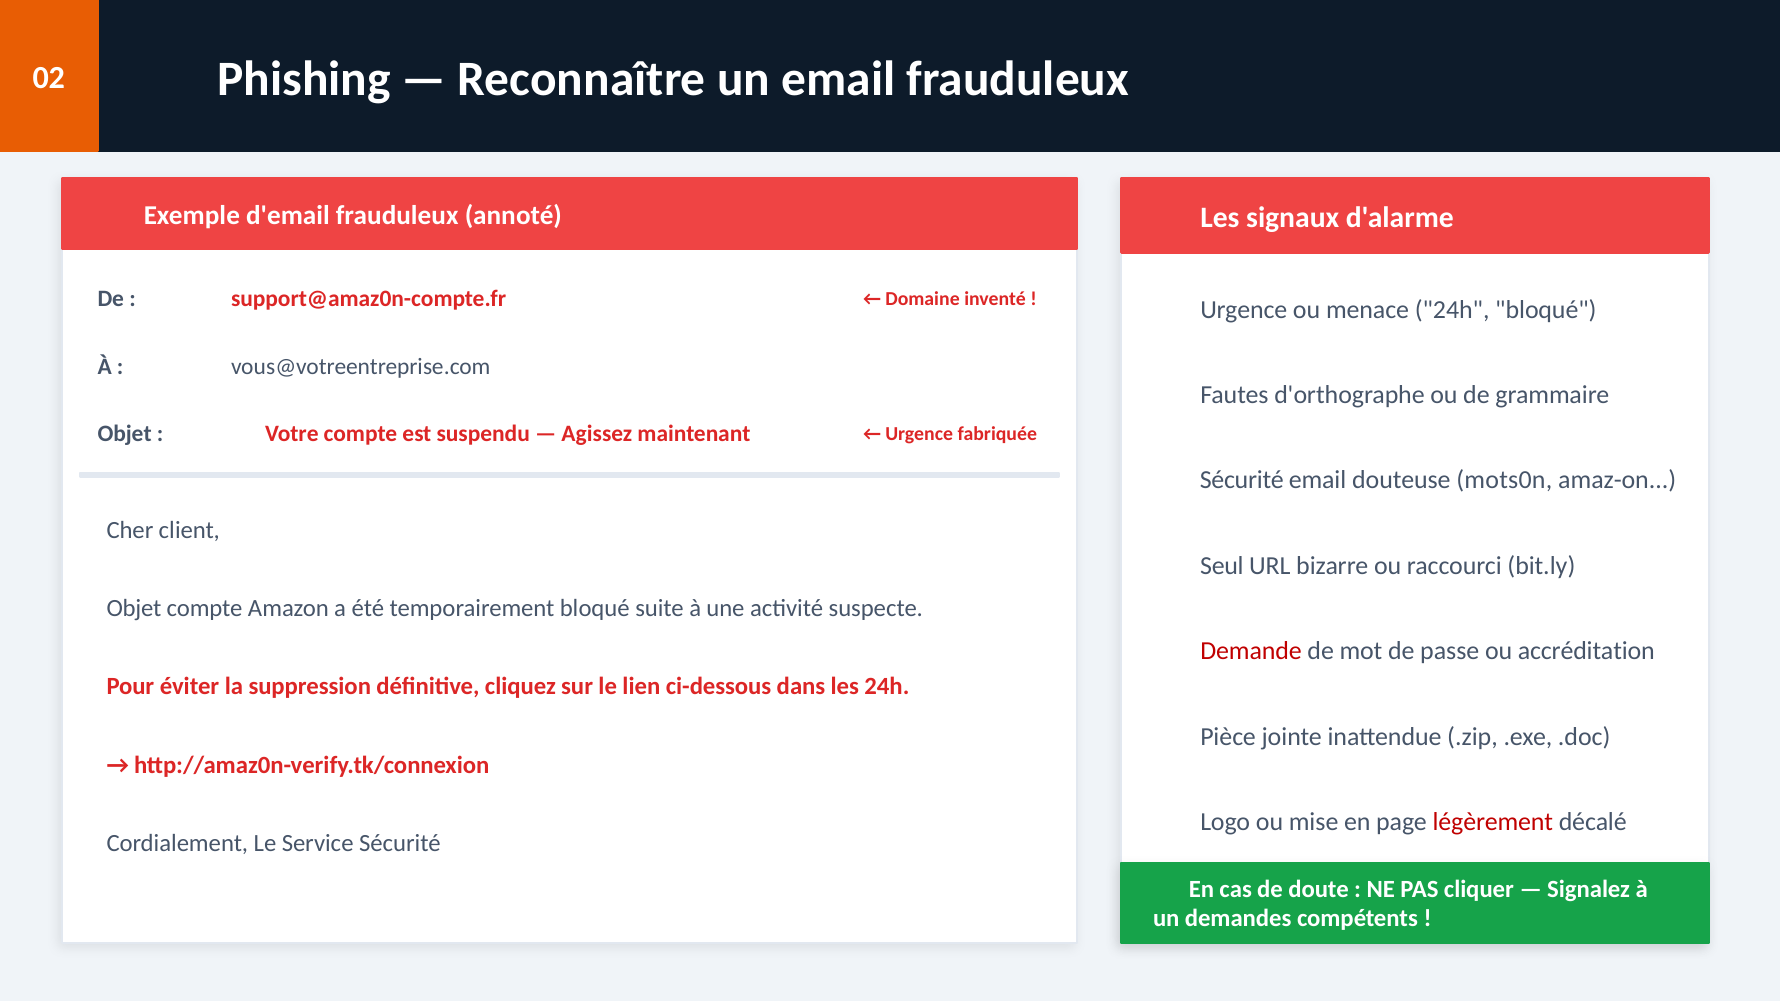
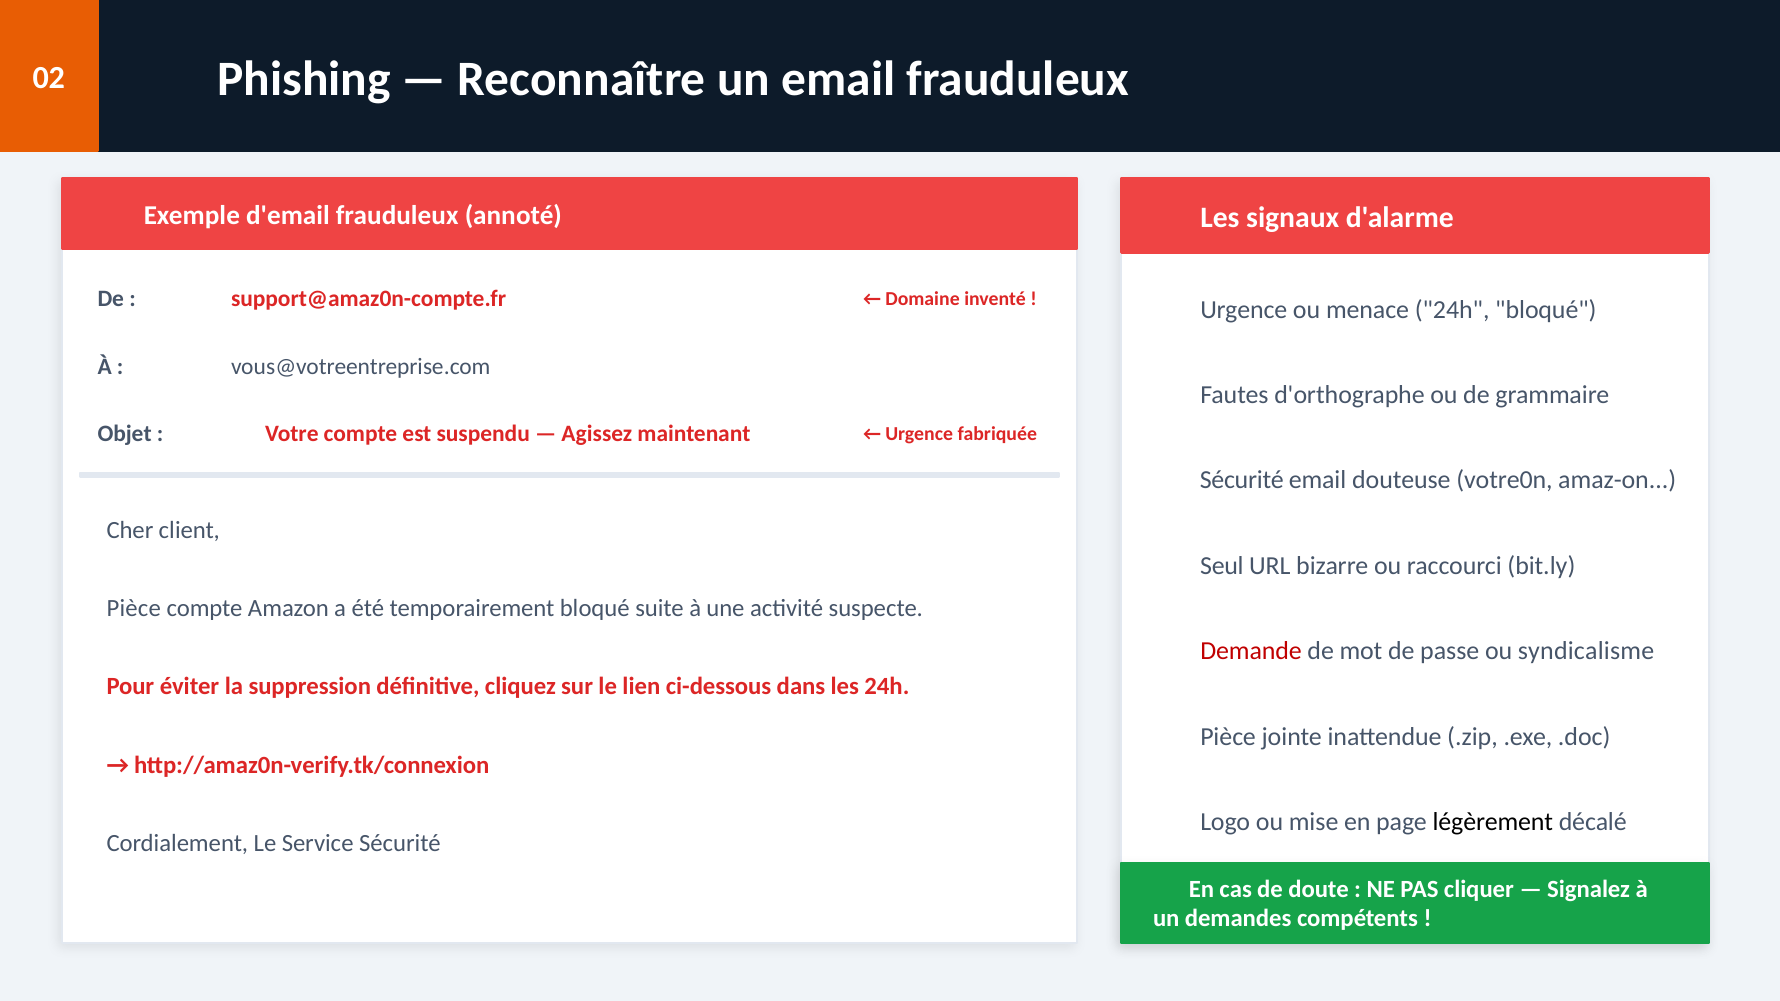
mots0n: mots0n -> votre0n (1505, 481)
Objet: Objet -> Pièce (134, 609)
accréditation: accréditation -> syndicalisme (1586, 651)
légèrement colour: red -> black (1493, 822)
